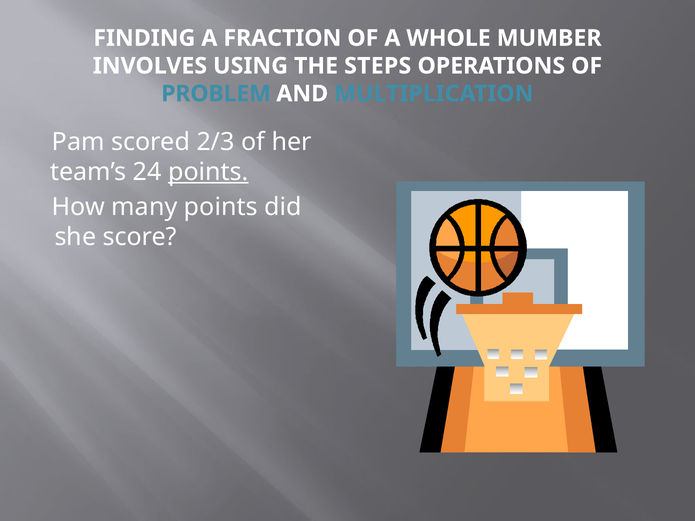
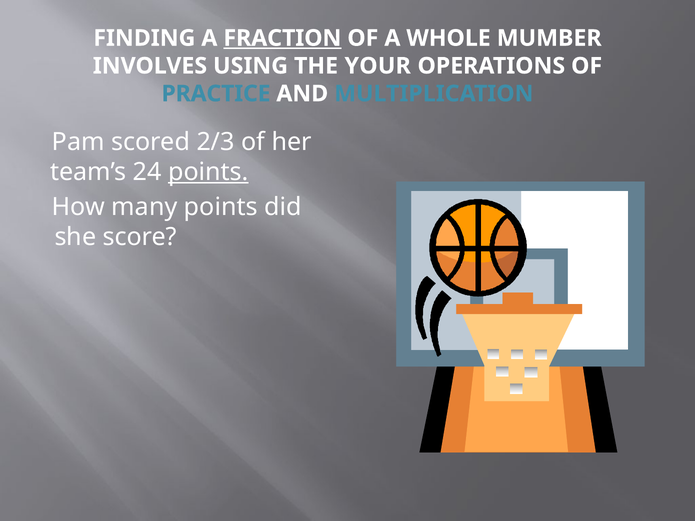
FRACTION underline: none -> present (282, 38)
STEPS: STEPS -> YOUR (378, 66)
PROBLEM: PROBLEM -> PRACTICE (216, 94)
